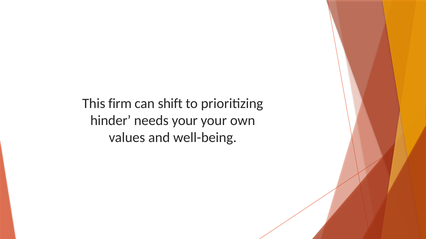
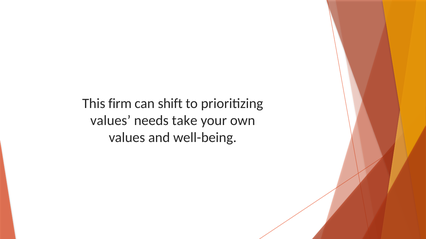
hinder: hinder -> values (111, 121)
needs your: your -> take (185, 121)
